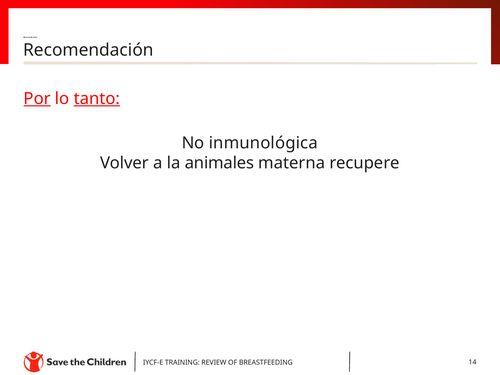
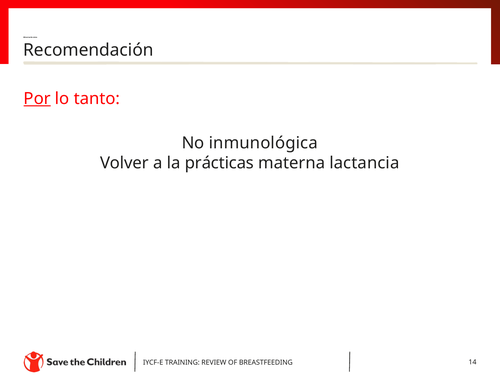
tanto underline: present -> none (97, 99)
animales: animales -> prácticas (219, 163)
recupere: recupere -> lactancia (364, 163)
